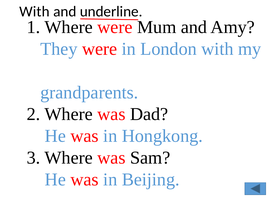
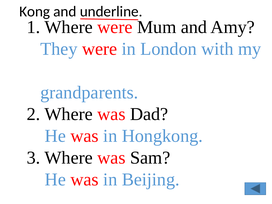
With: With -> Kong (35, 11)
